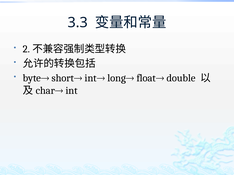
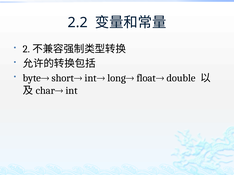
3.3: 3.3 -> 2.2 (78, 23)
